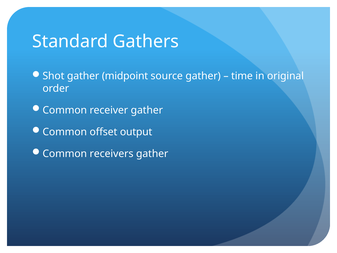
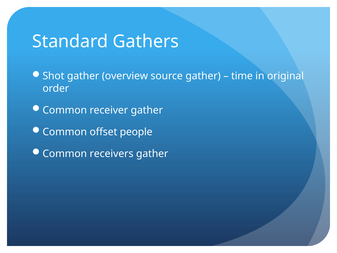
midpoint: midpoint -> overview (125, 76)
output: output -> people (136, 132)
